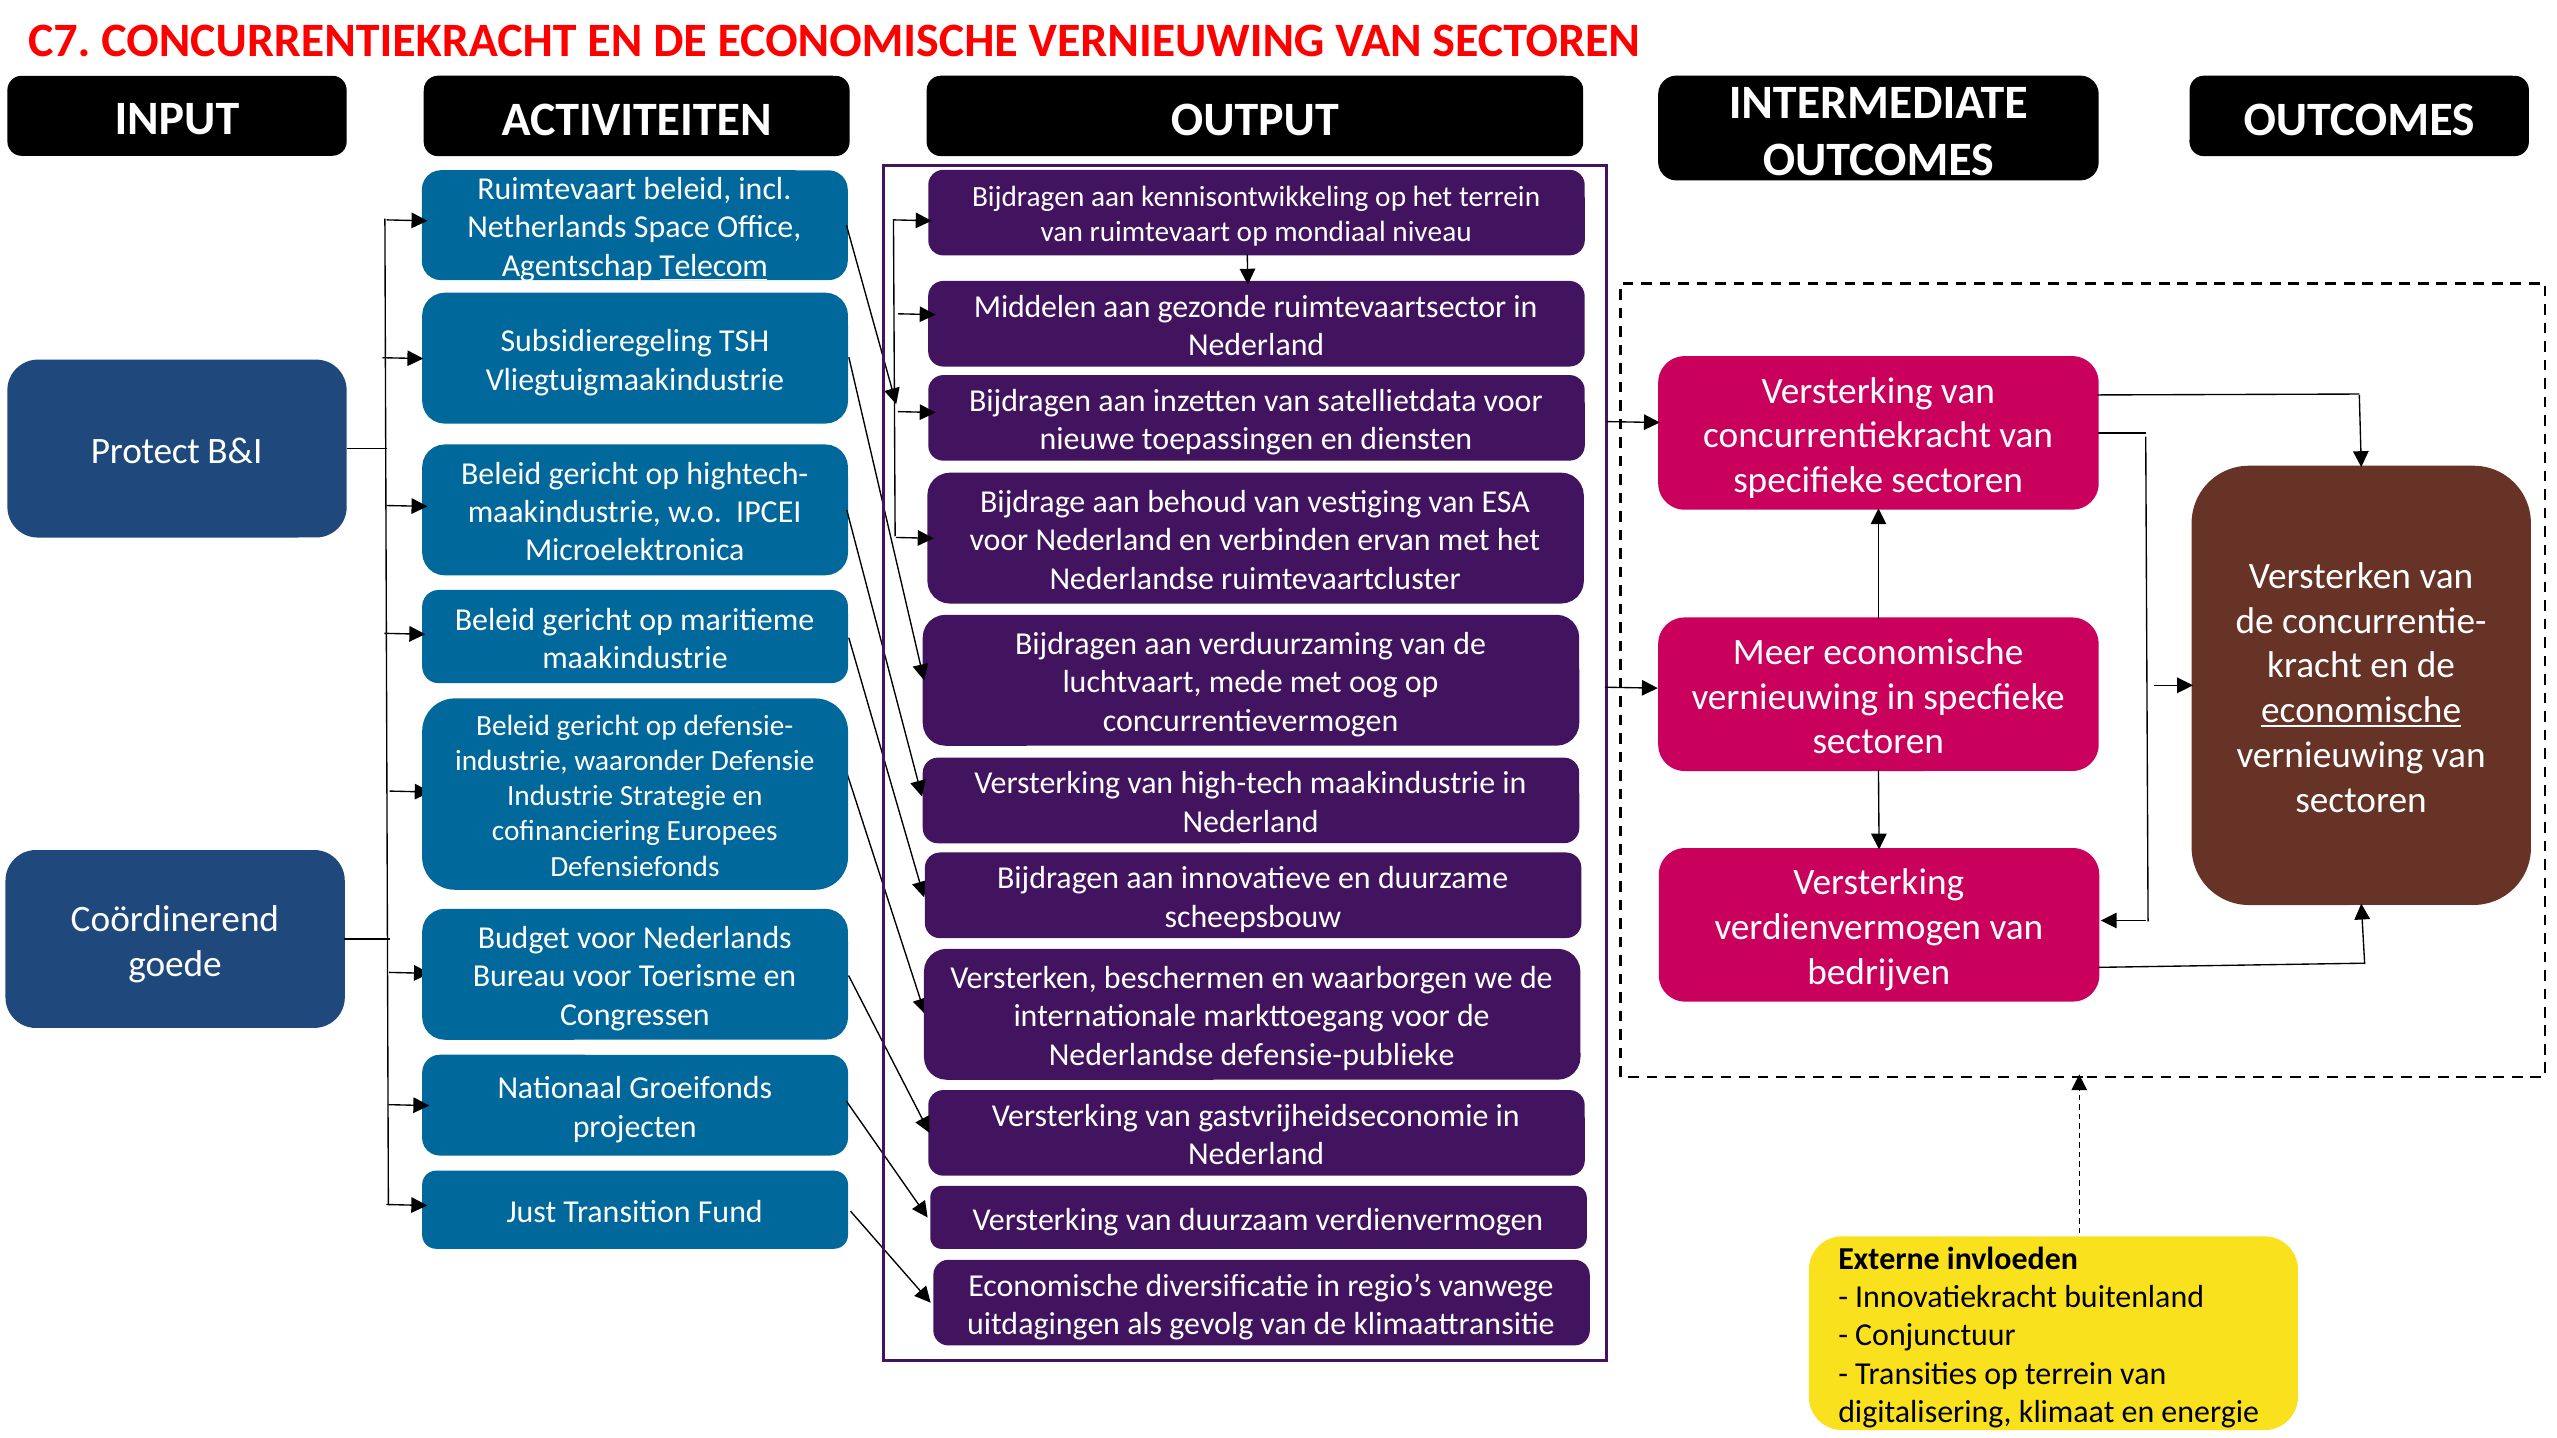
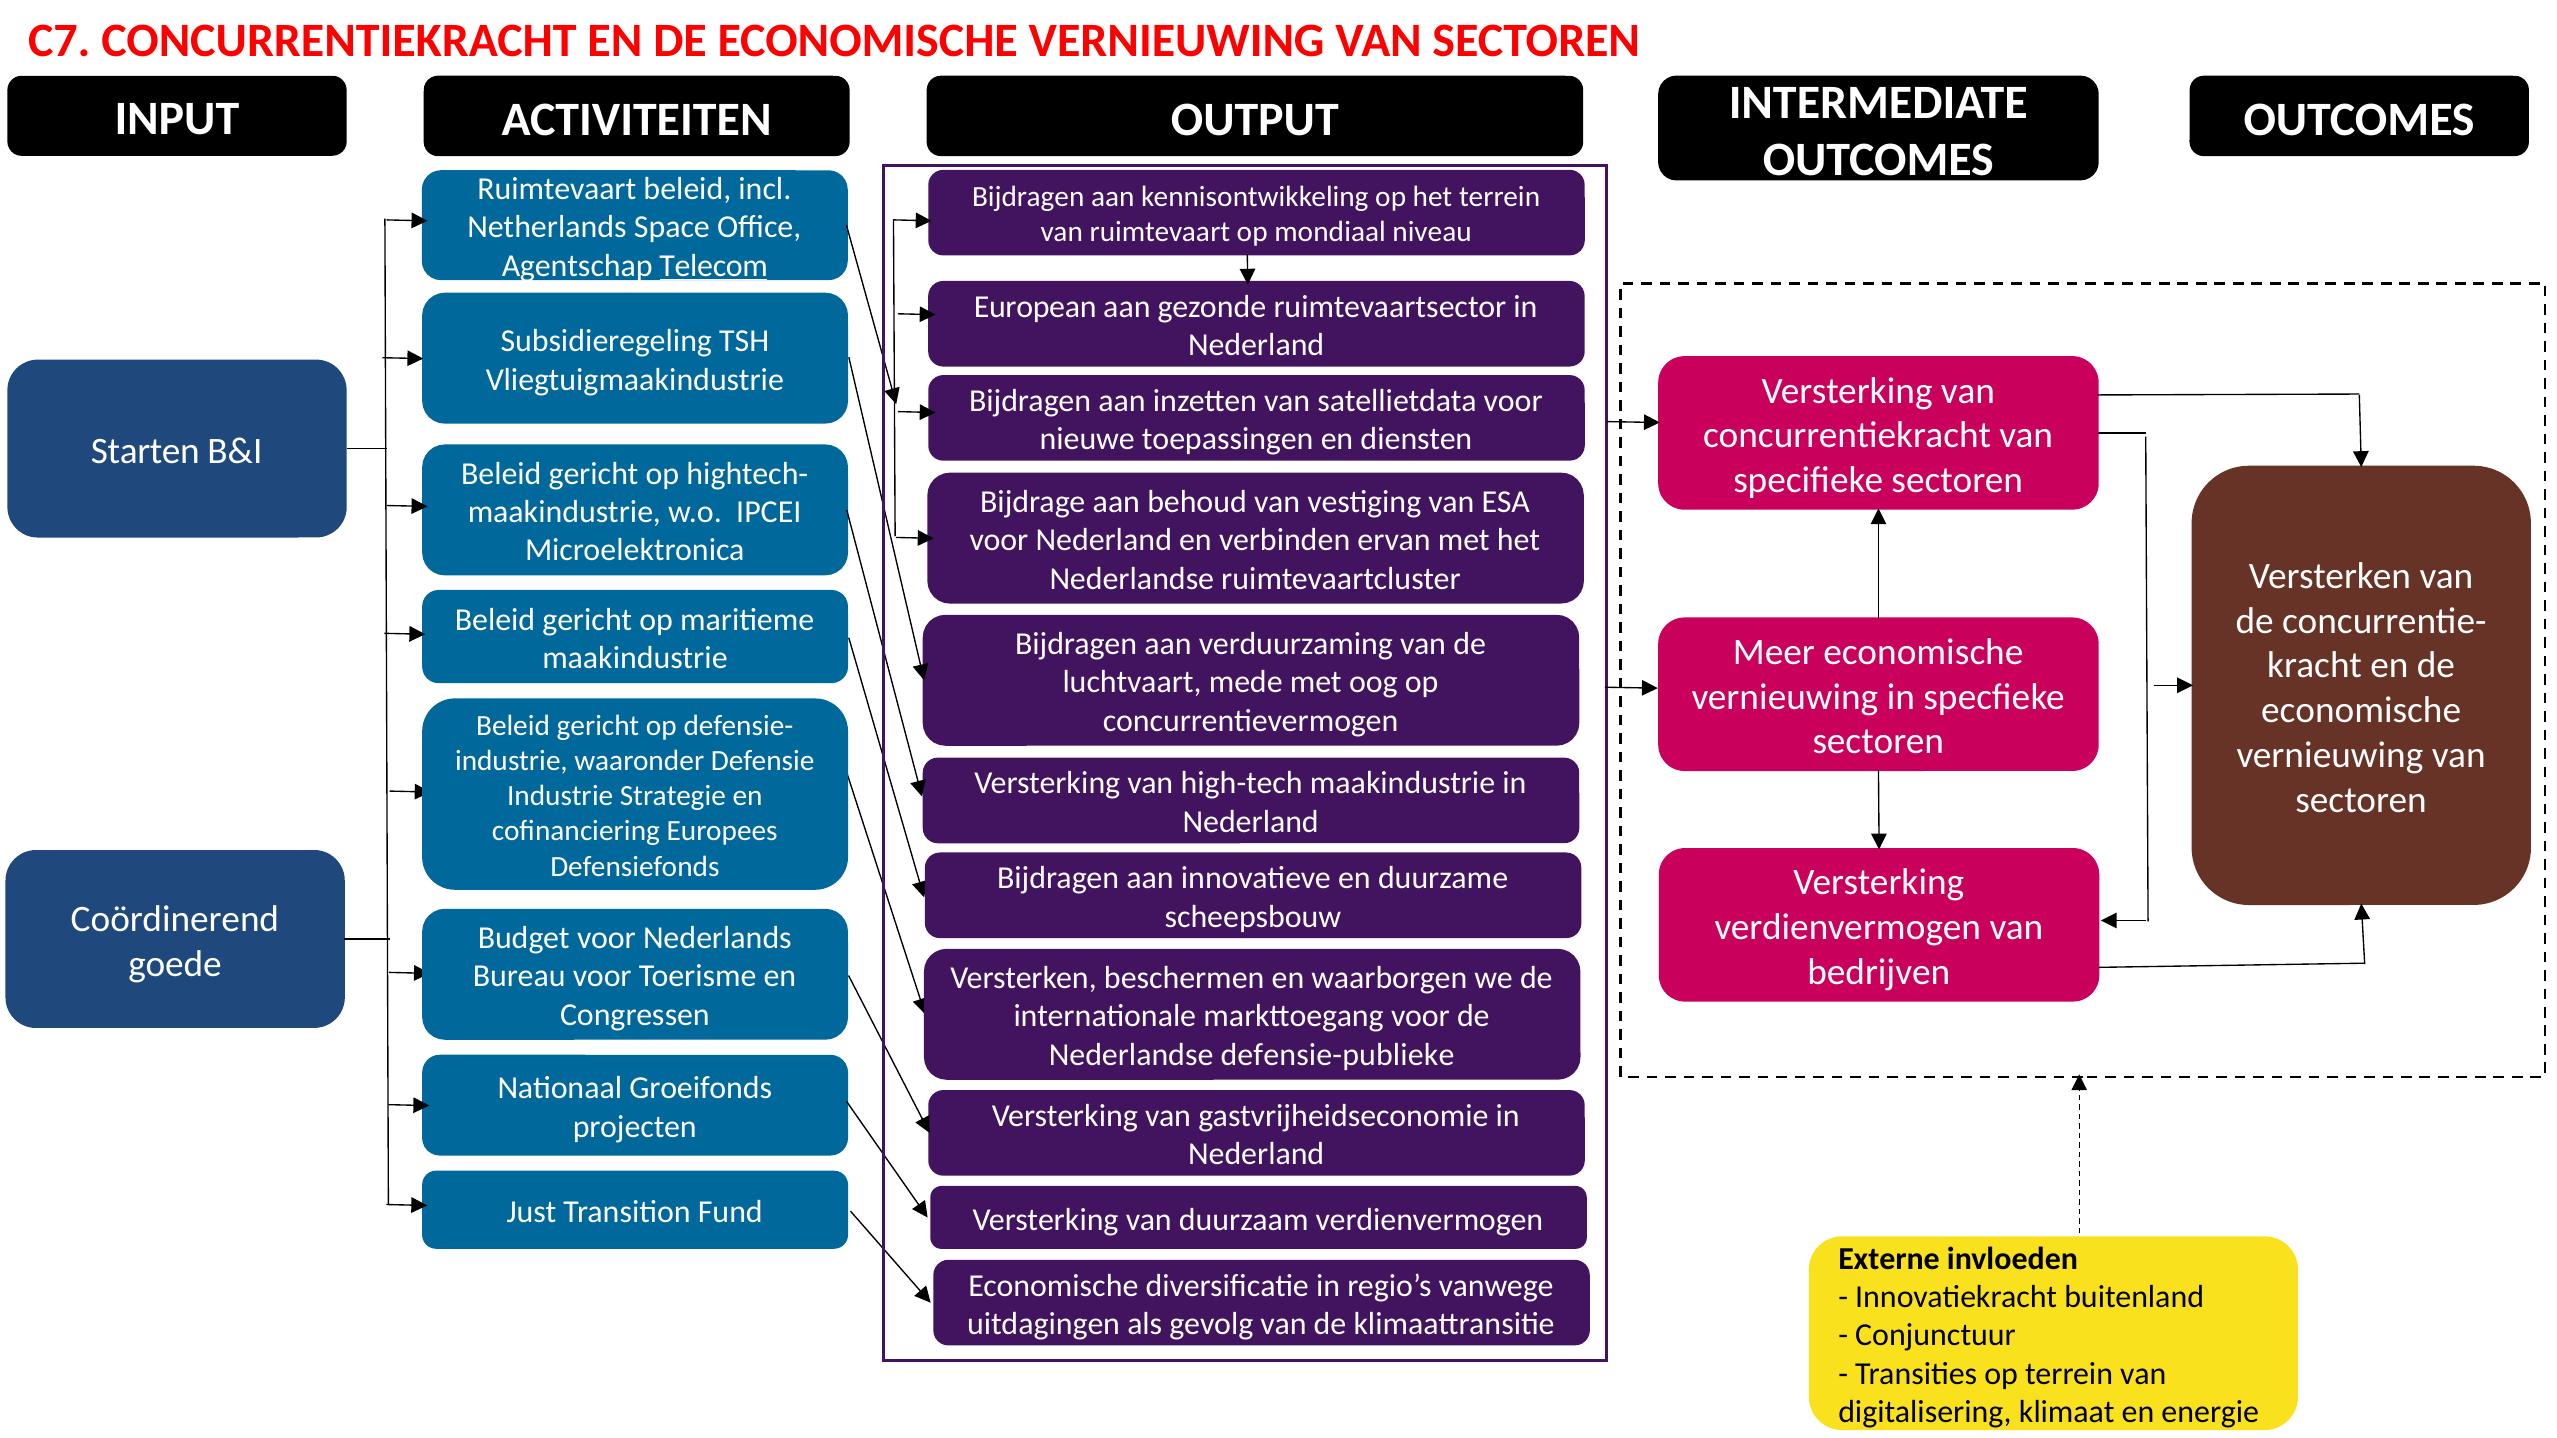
Middelen: Middelen -> European (1035, 307)
Protect: Protect -> Starten (145, 451)
economische underline: present -> none (2361, 710)
